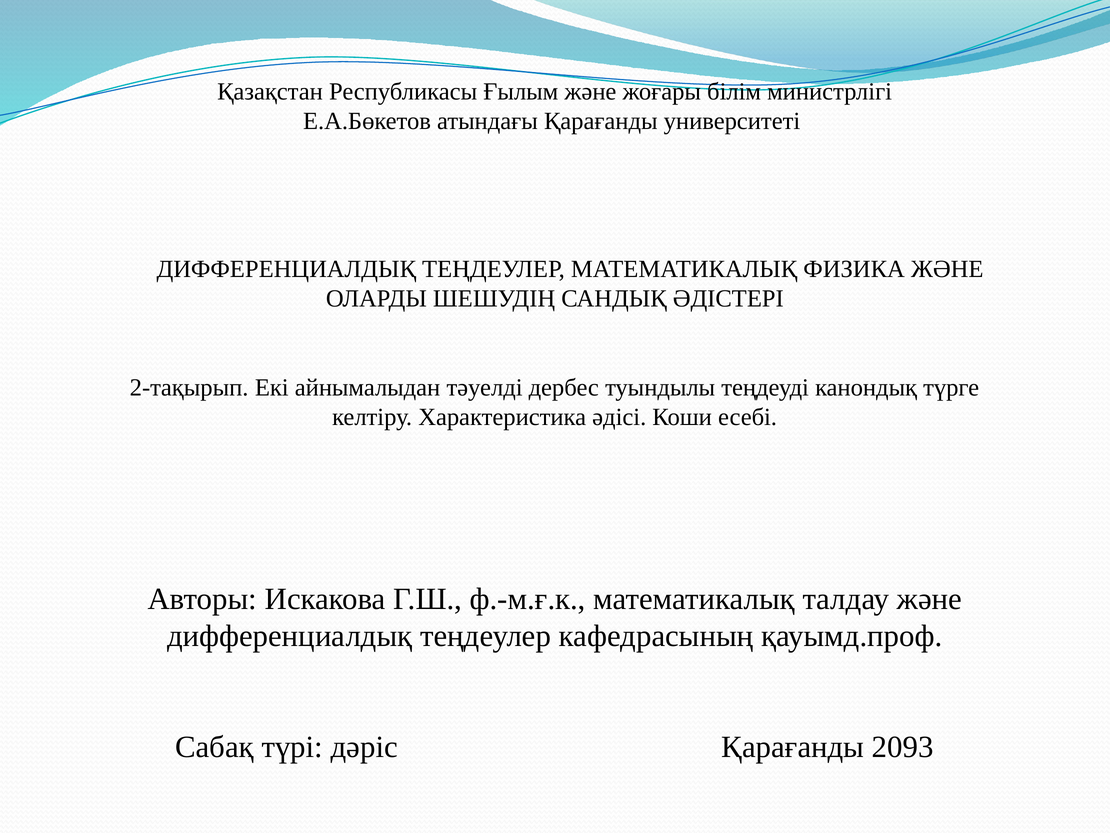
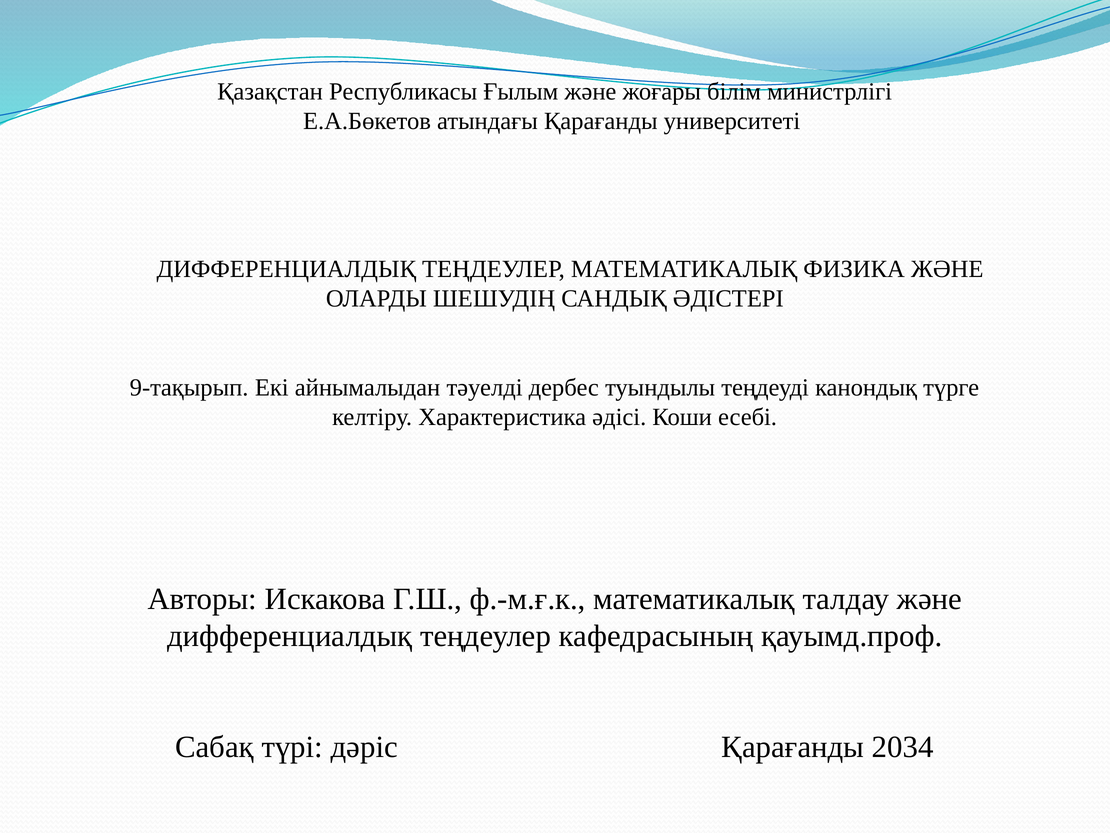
2-тақырып: 2-тақырып -> 9-тақырып (189, 387)
2093: 2093 -> 2034 (903, 747)
